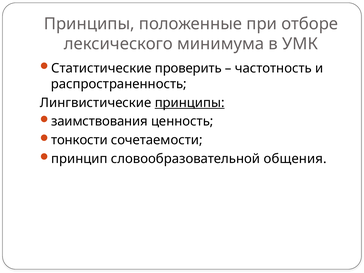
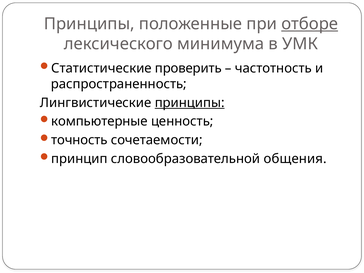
отборе underline: none -> present (310, 24)
заимствования: заимствования -> компьютерные (99, 121)
тонкости: тонкости -> точность (79, 140)
